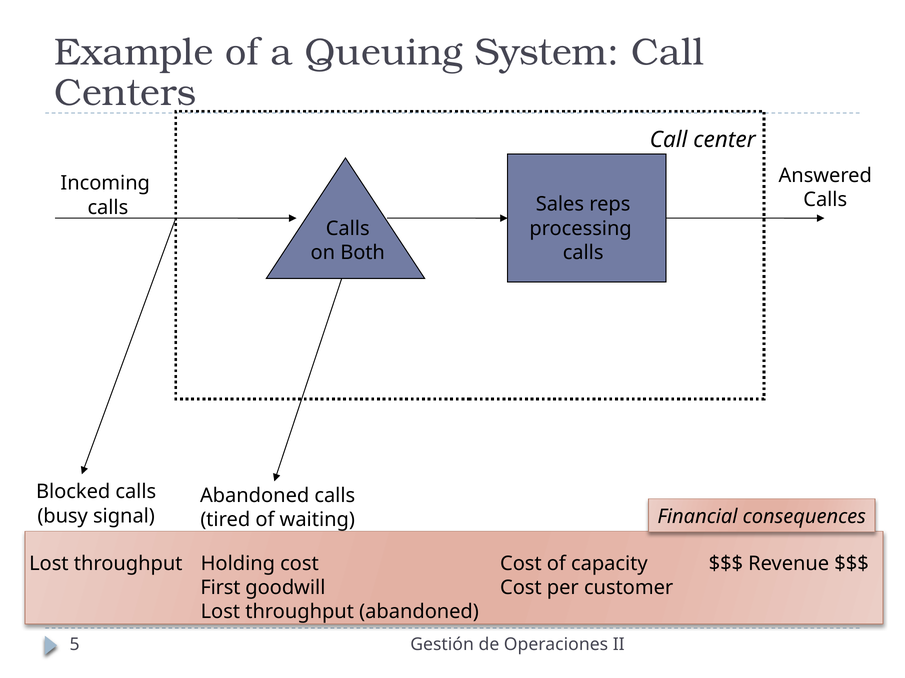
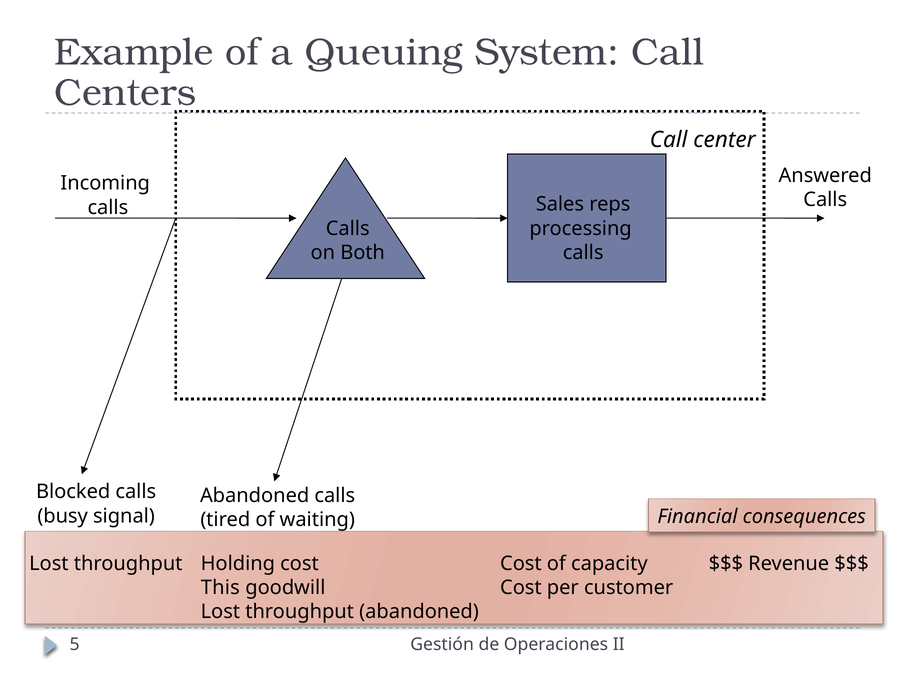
First: First -> This (220, 588)
